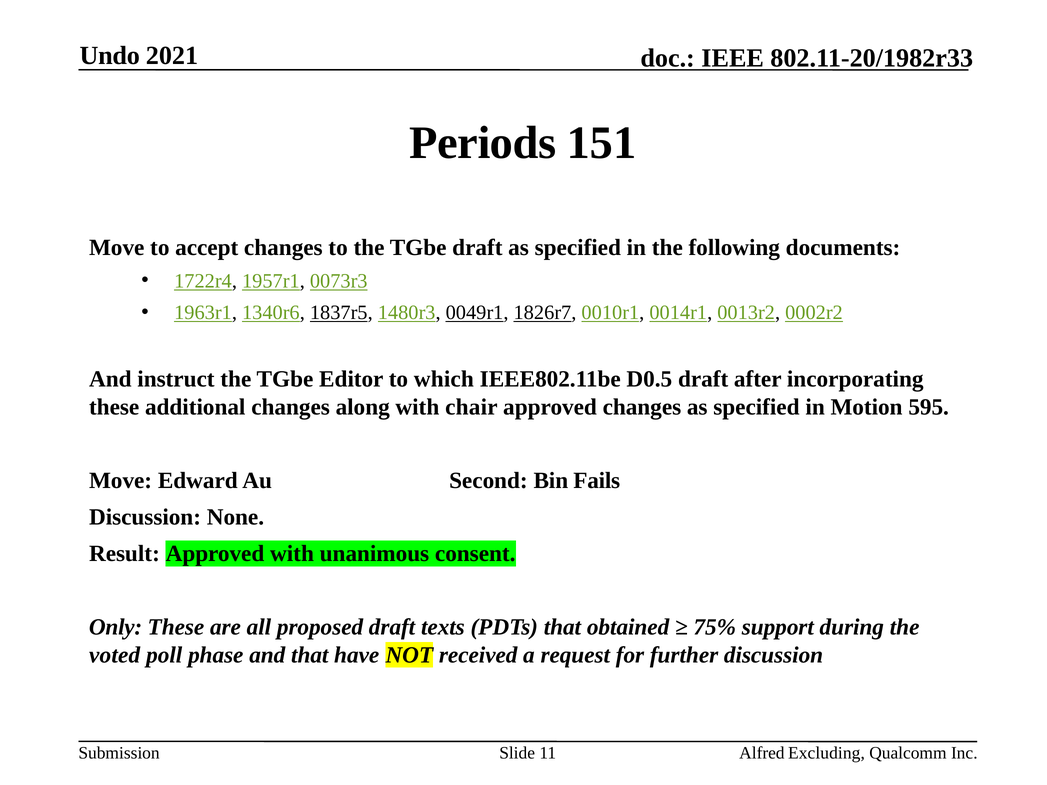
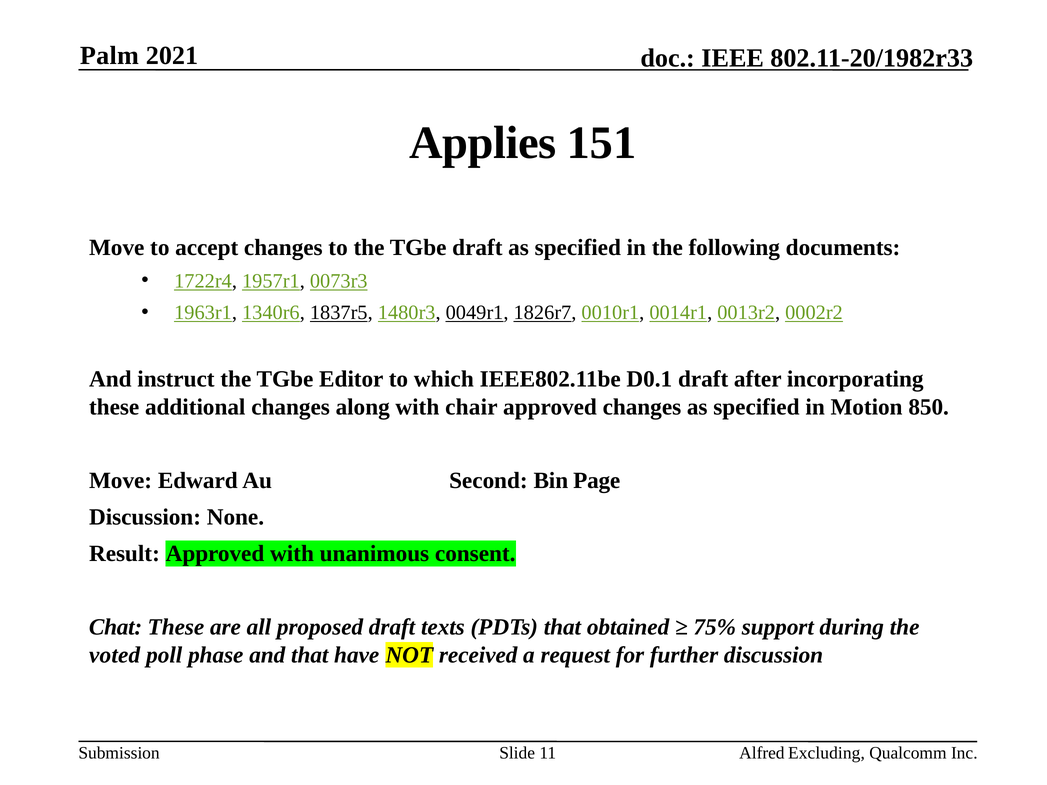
Undo: Undo -> Palm (109, 56)
Periods: Periods -> Applies (483, 143)
D0.5: D0.5 -> D0.1 (649, 379)
595: 595 -> 850 (929, 407)
Fails: Fails -> Page (597, 481)
Only: Only -> Chat (116, 627)
